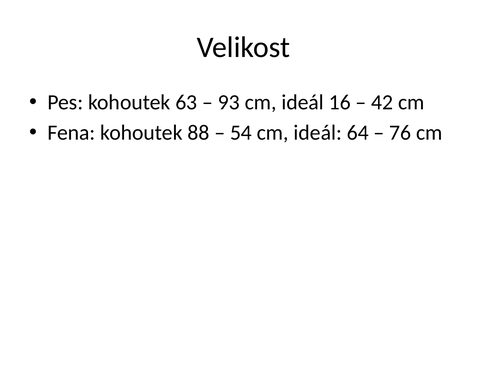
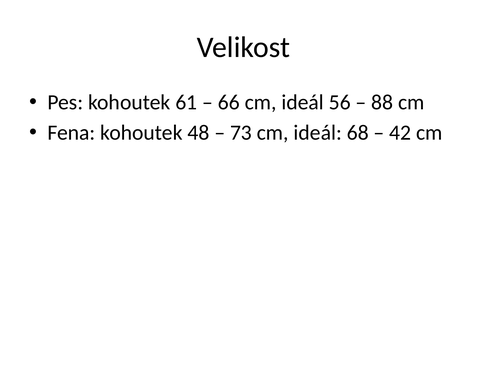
63: 63 -> 61 (186, 102)
93: 93 -> 66 (229, 102)
16: 16 -> 56 (340, 102)
42: 42 -> 88 (382, 102)
88: 88 -> 48 (198, 132)
54: 54 -> 73 (241, 132)
64: 64 -> 68 (358, 132)
76: 76 -> 42 (400, 132)
